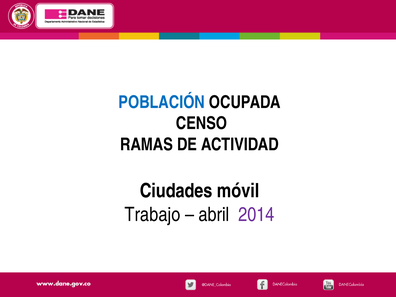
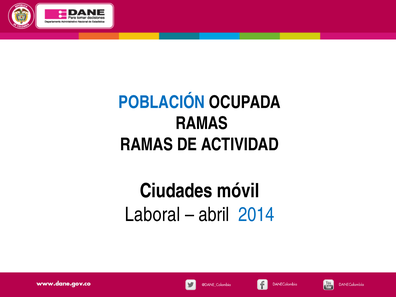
CENSO: CENSO -> RAMAS (202, 123)
Trabajo: Trabajo -> Laboral (153, 215)
2014 colour: purple -> blue (256, 215)
